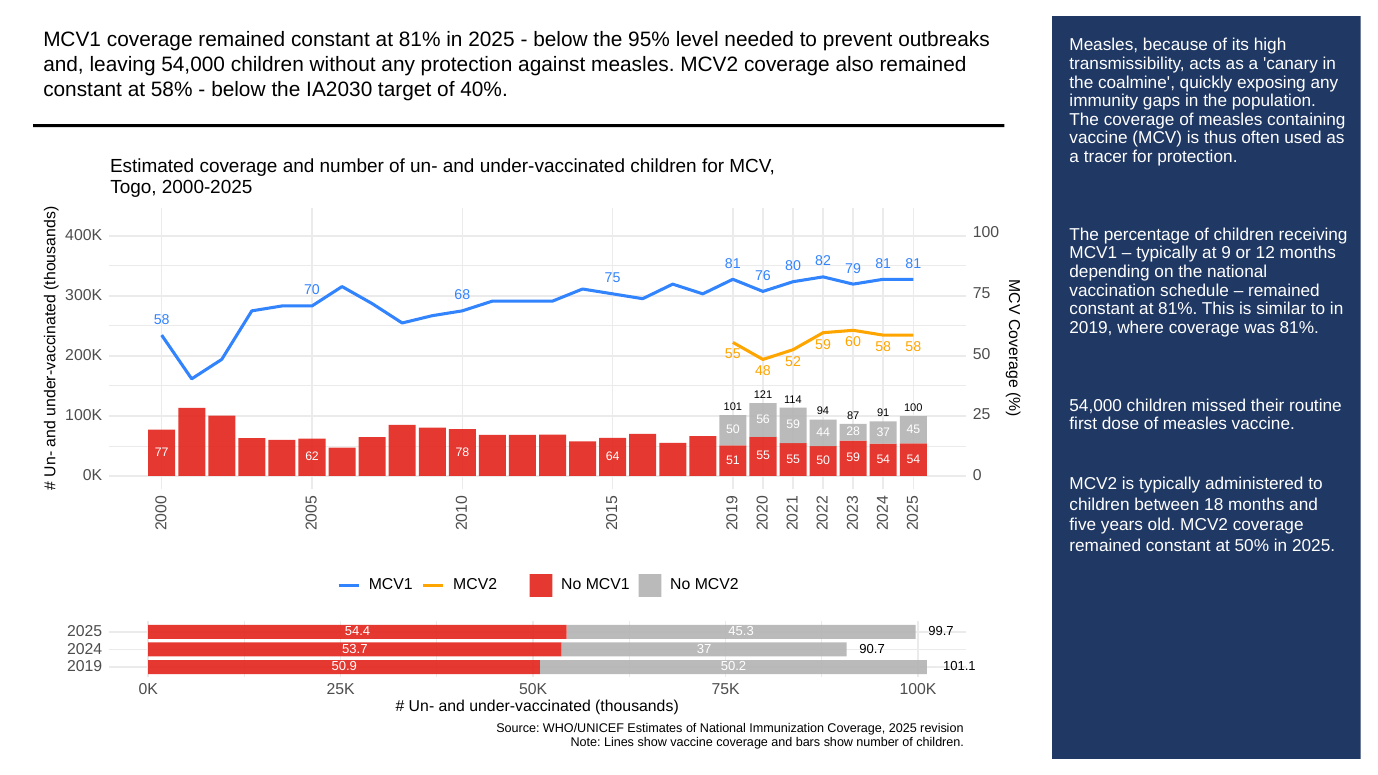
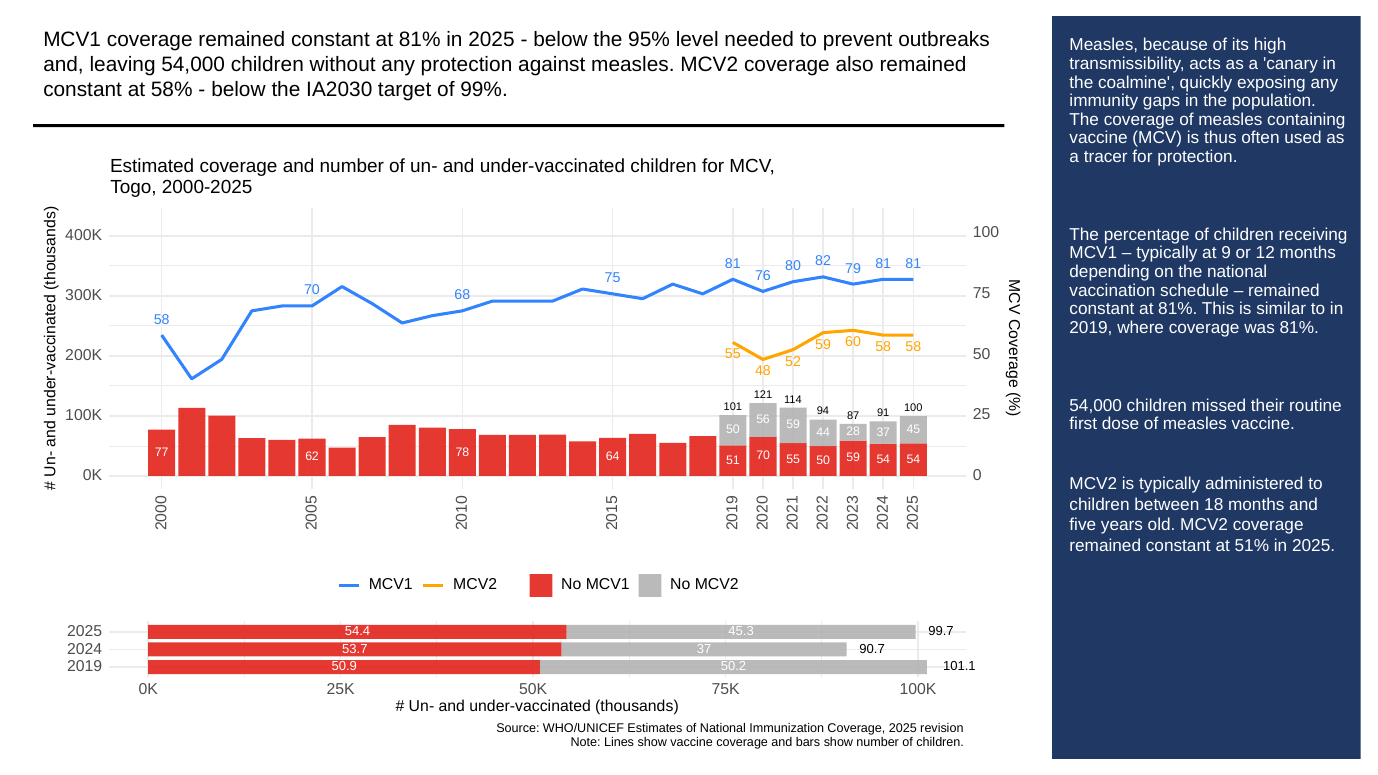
40%: 40% -> 99% (484, 90)
51 55: 55 -> 70 (763, 456)
50%: 50% -> 51% (1252, 546)
